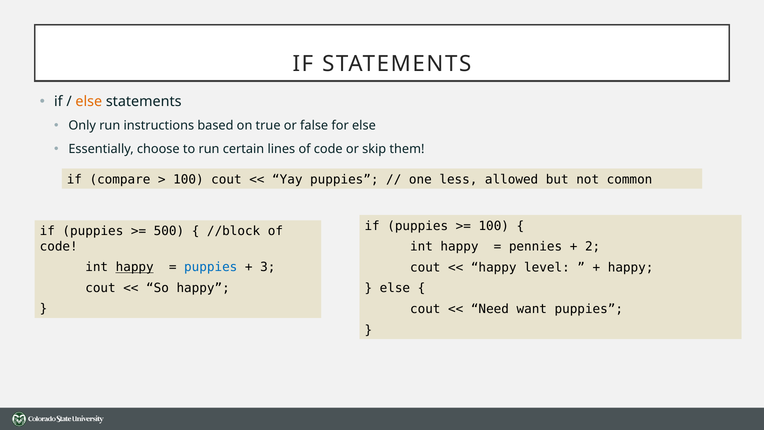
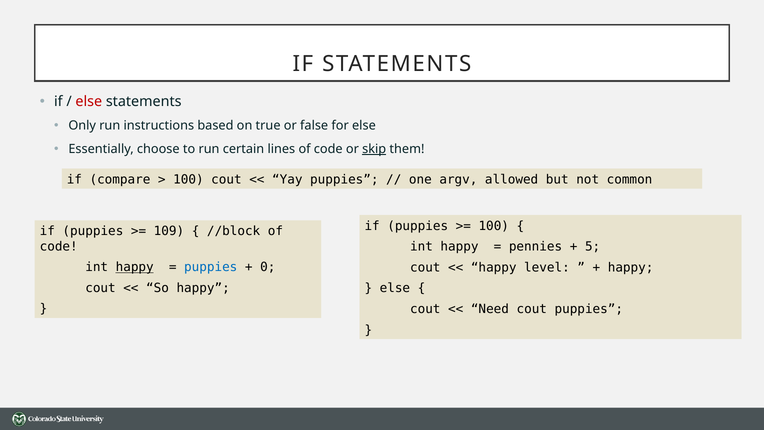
else colour: orange -> red (89, 102)
skip underline: none -> present (374, 149)
less: less -> argv (458, 179)
500: 500 -> 109 (169, 231)
2: 2 -> 5 (593, 247)
3: 3 -> 0 (268, 267)
Need want: want -> cout (532, 309)
